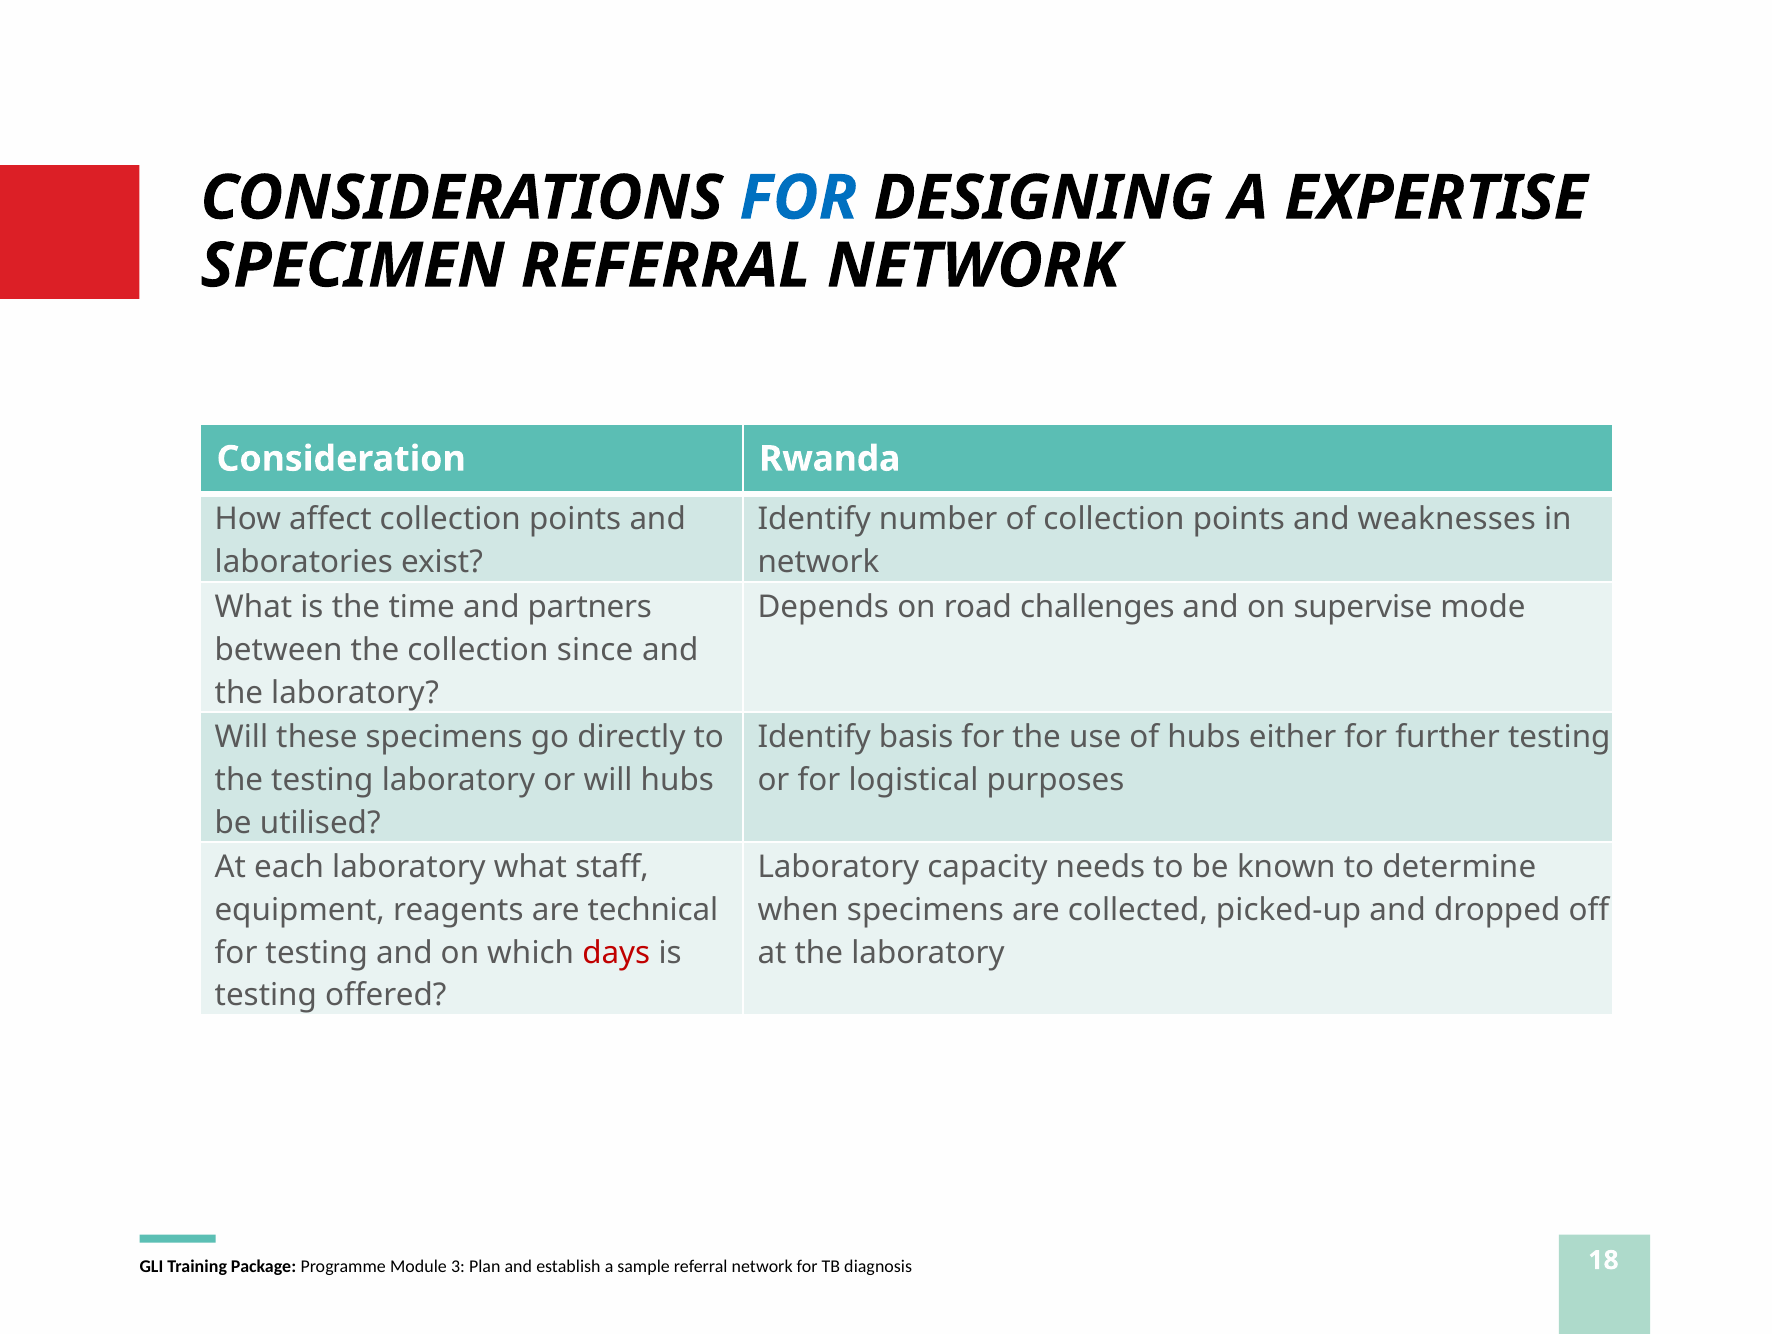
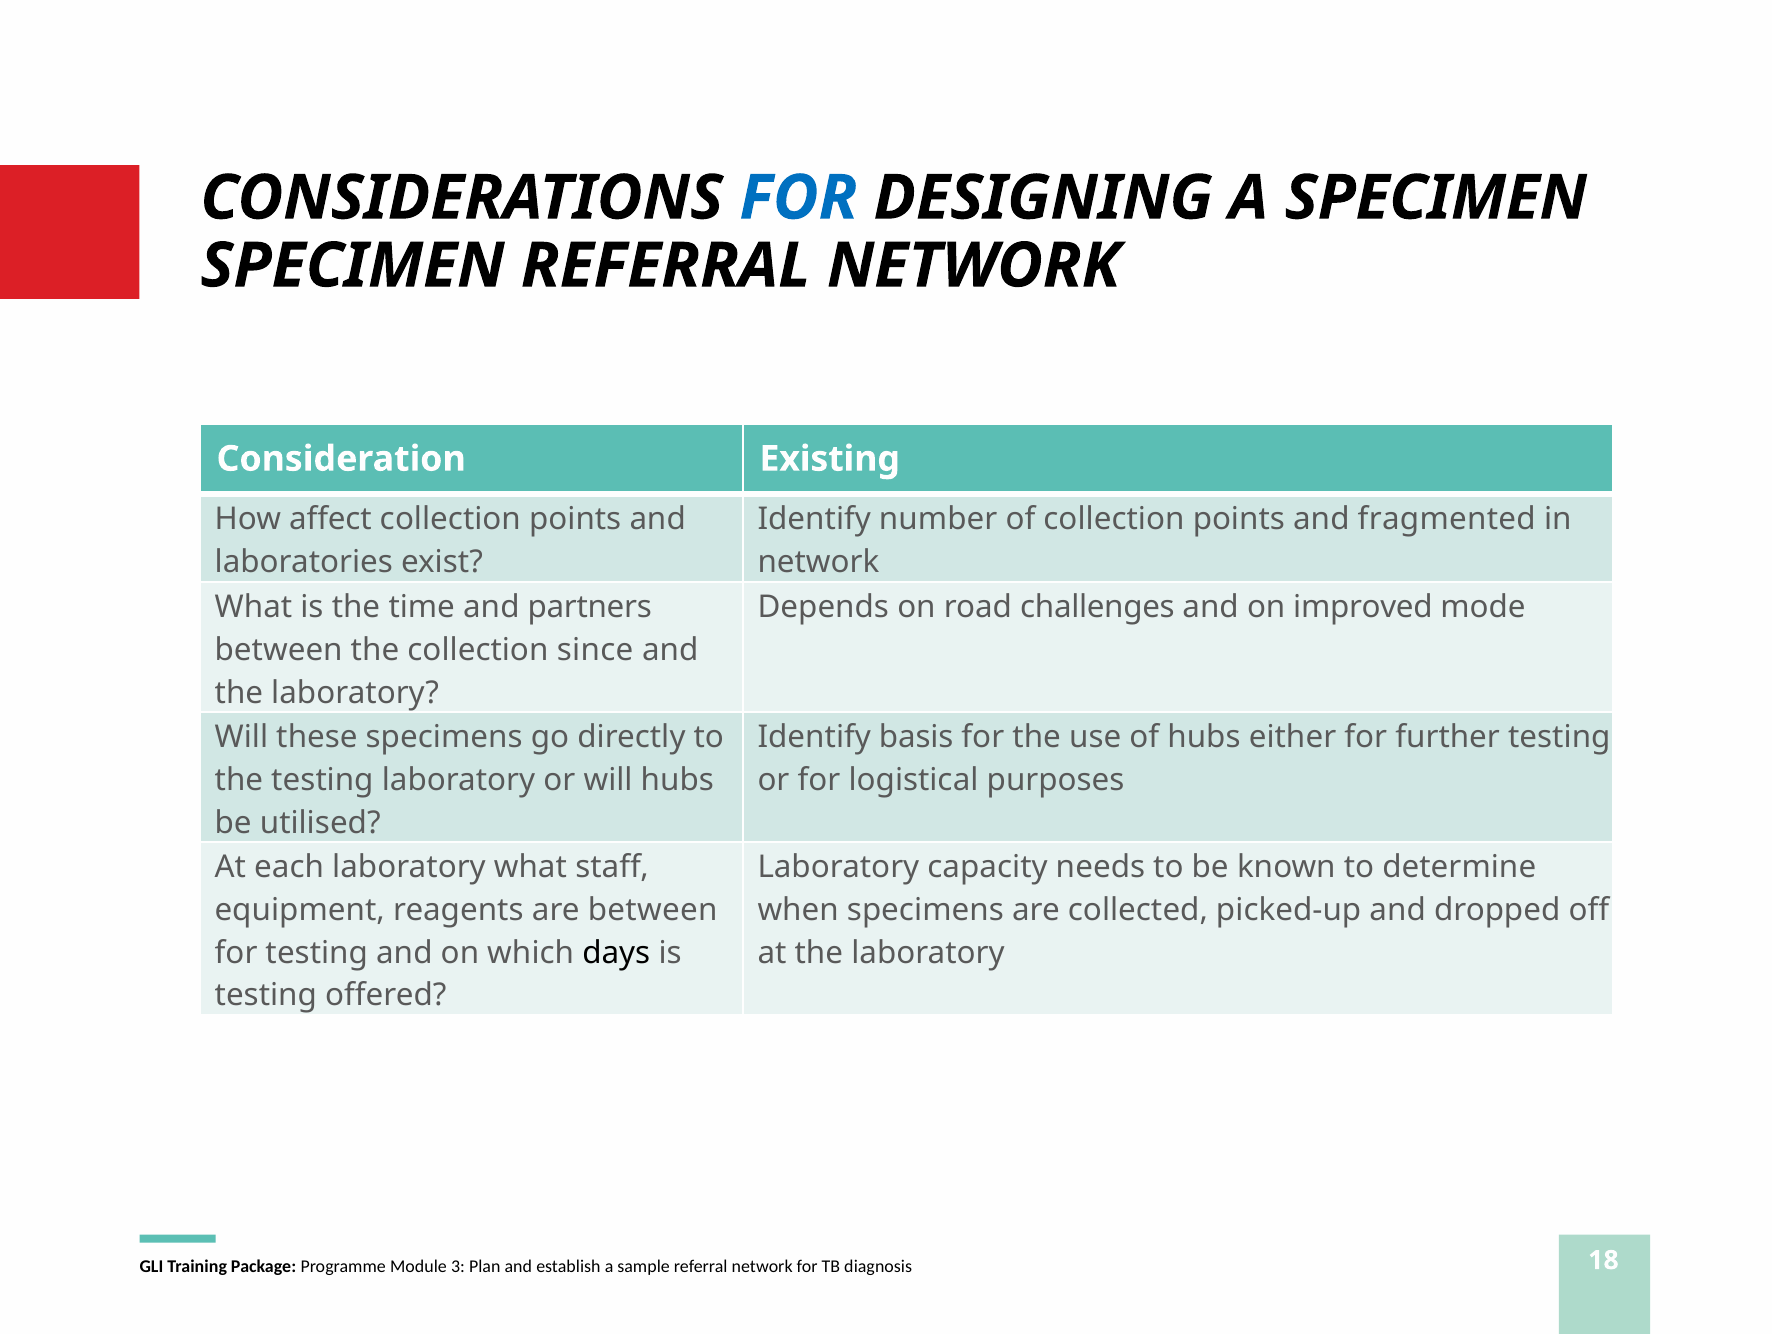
A EXPERTISE: EXPERTISE -> SPECIMEN (1436, 198)
Rwanda: Rwanda -> Existing (830, 459)
weaknesses: weaknesses -> fragmented (1447, 519)
supervise: supervise -> improved (1363, 607)
are technical: technical -> between (653, 910)
days colour: red -> black (616, 952)
